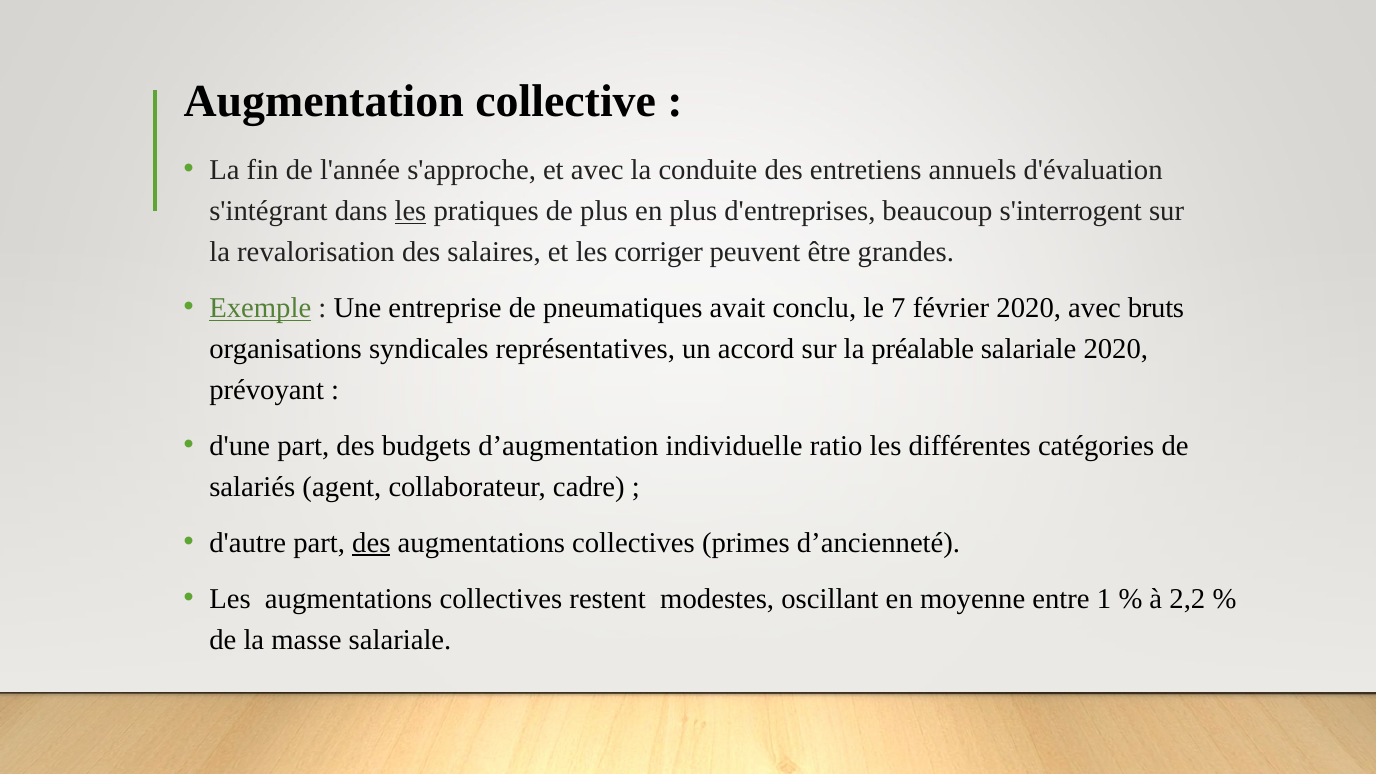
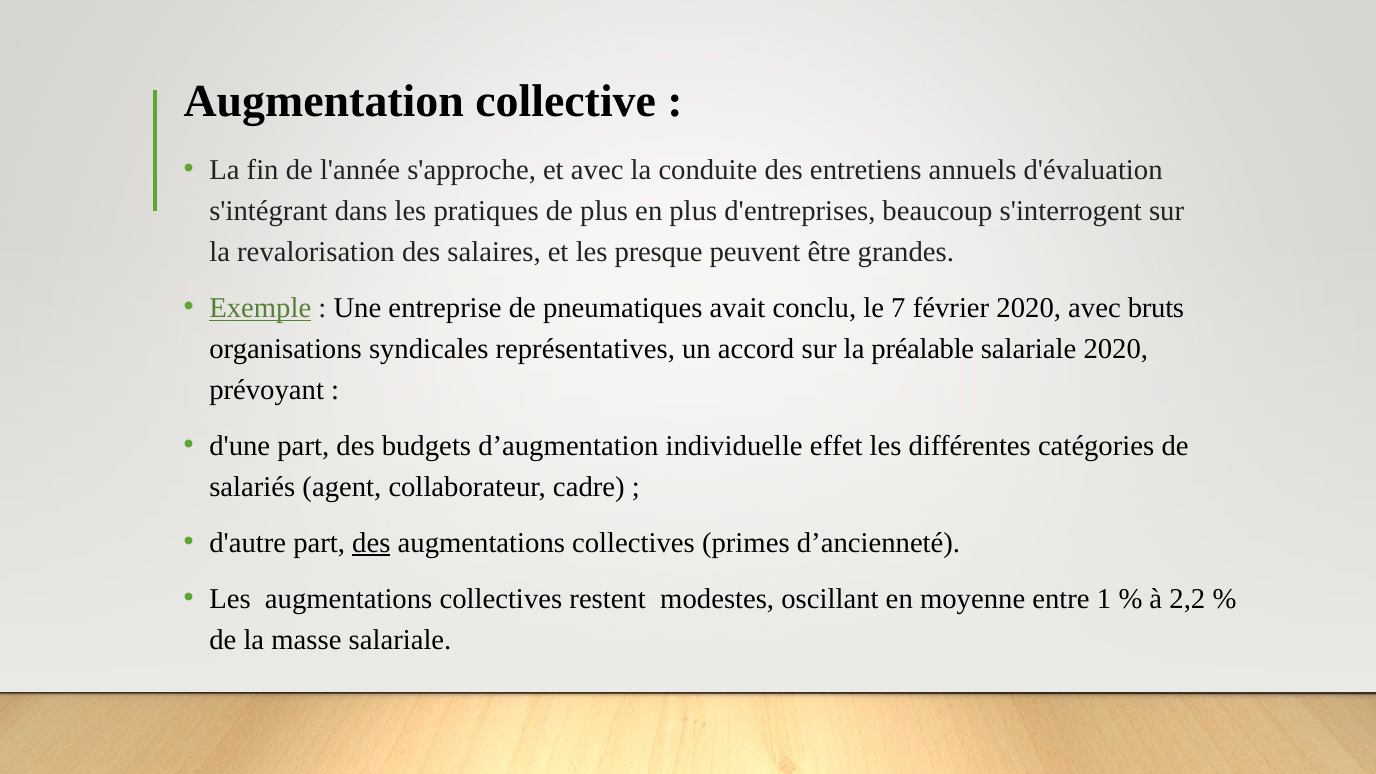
les underline: present -> none (411, 211)
corriger: corriger -> presque (659, 252)
ratio: ratio -> effet (836, 446)
